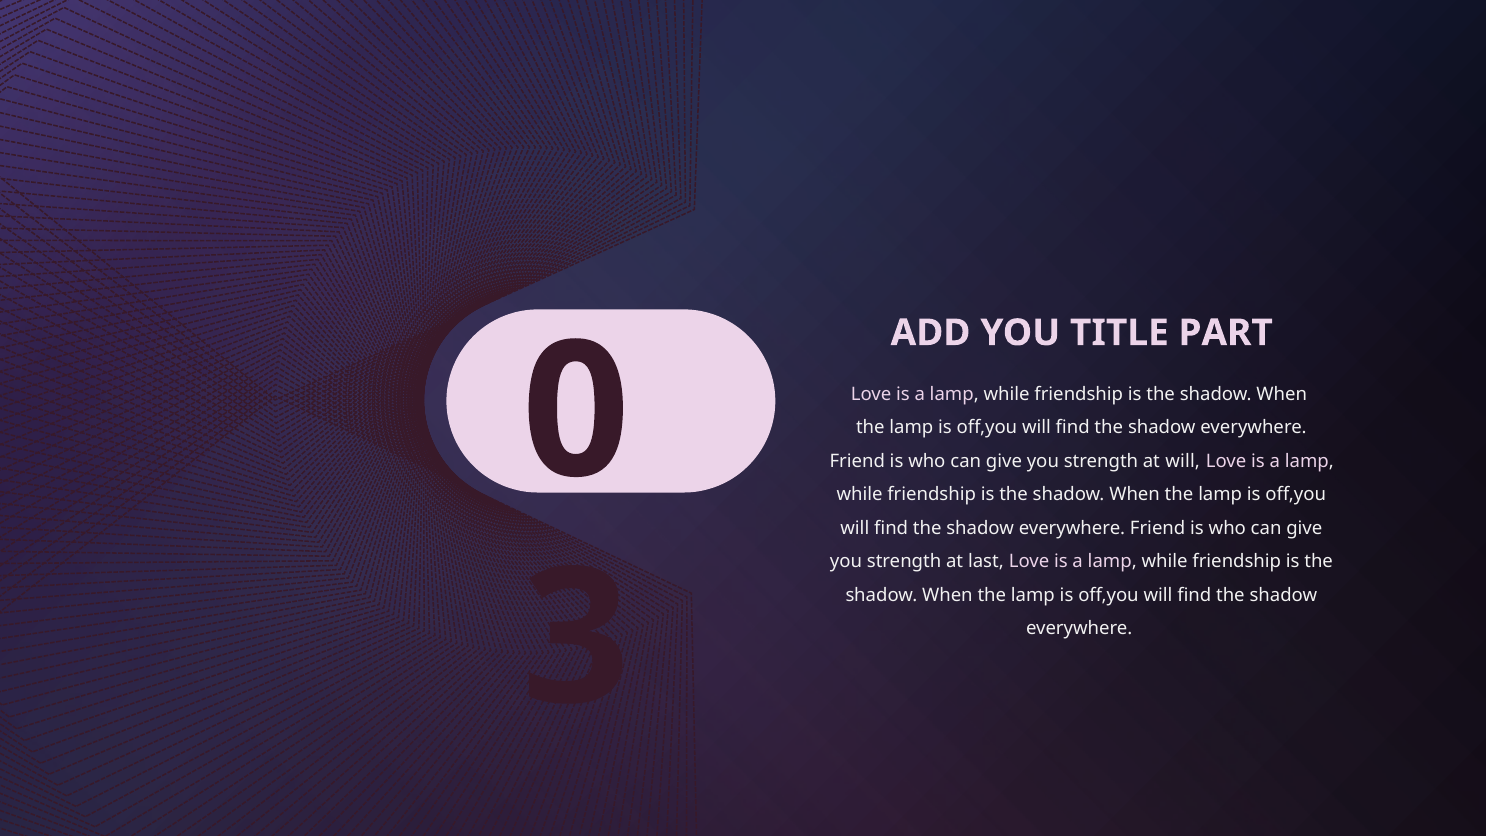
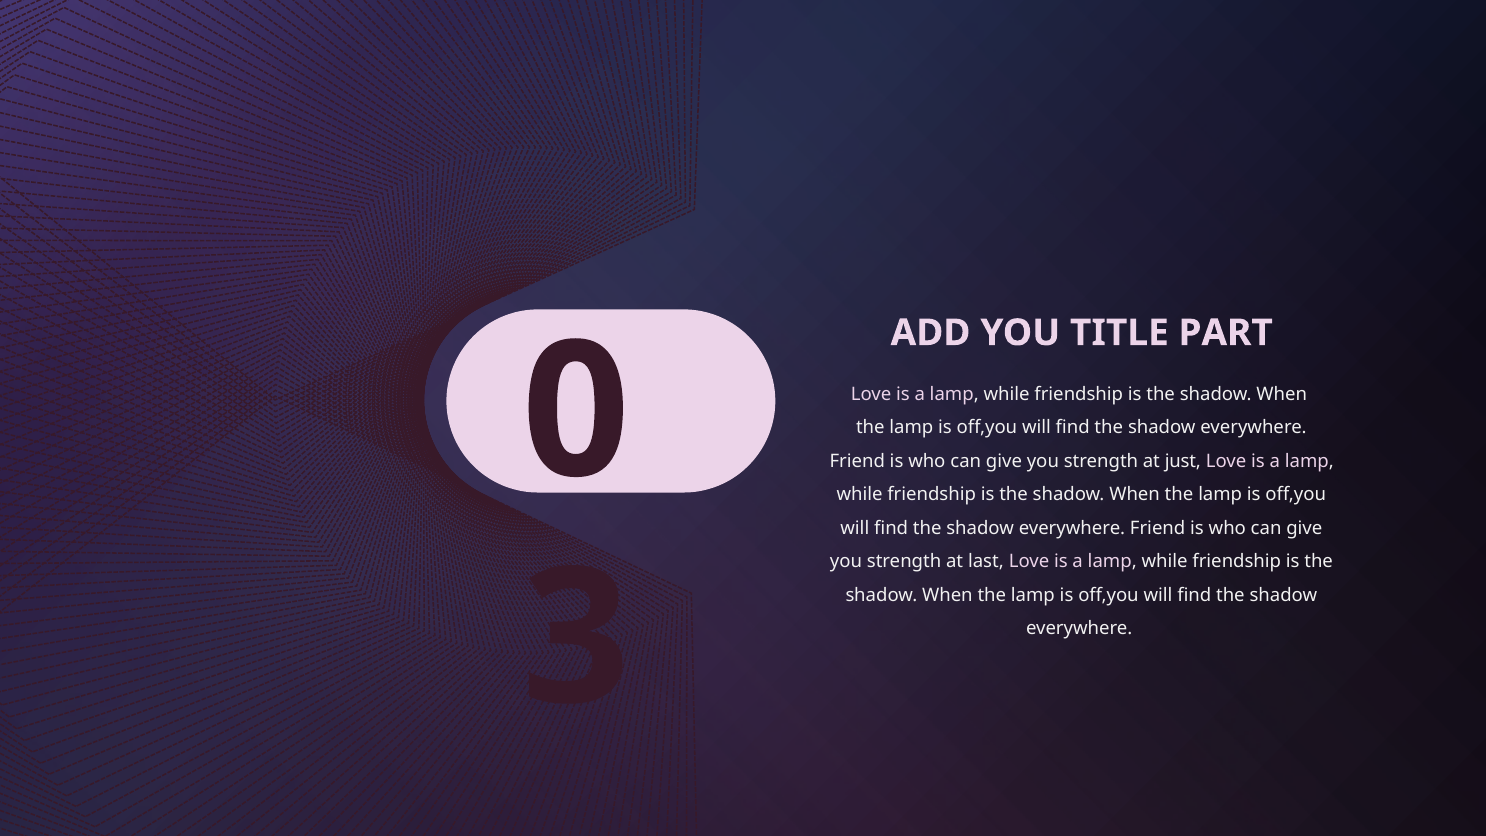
at will: will -> just (1183, 461)
